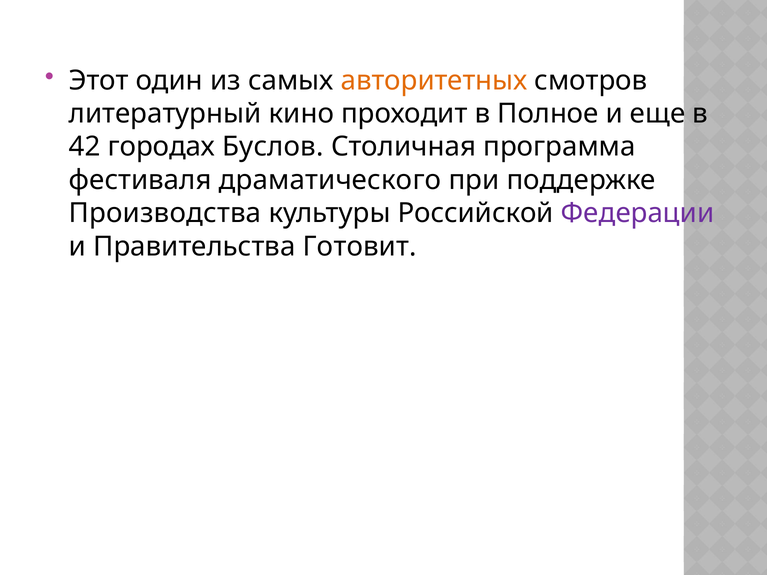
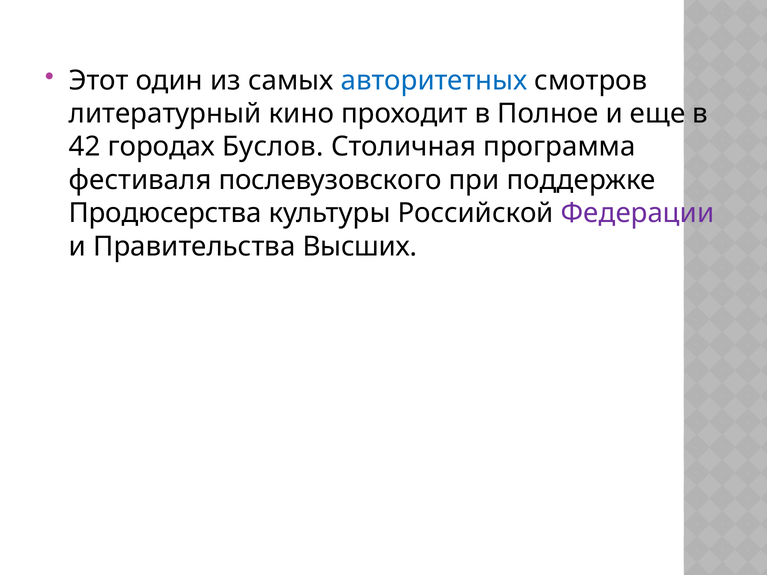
авторитетных colour: orange -> blue (434, 80)
драматического: драматического -> послевузовского (330, 180)
Производства: Производства -> Продюсерства (165, 213)
Готовит: Готовит -> Высших (360, 247)
